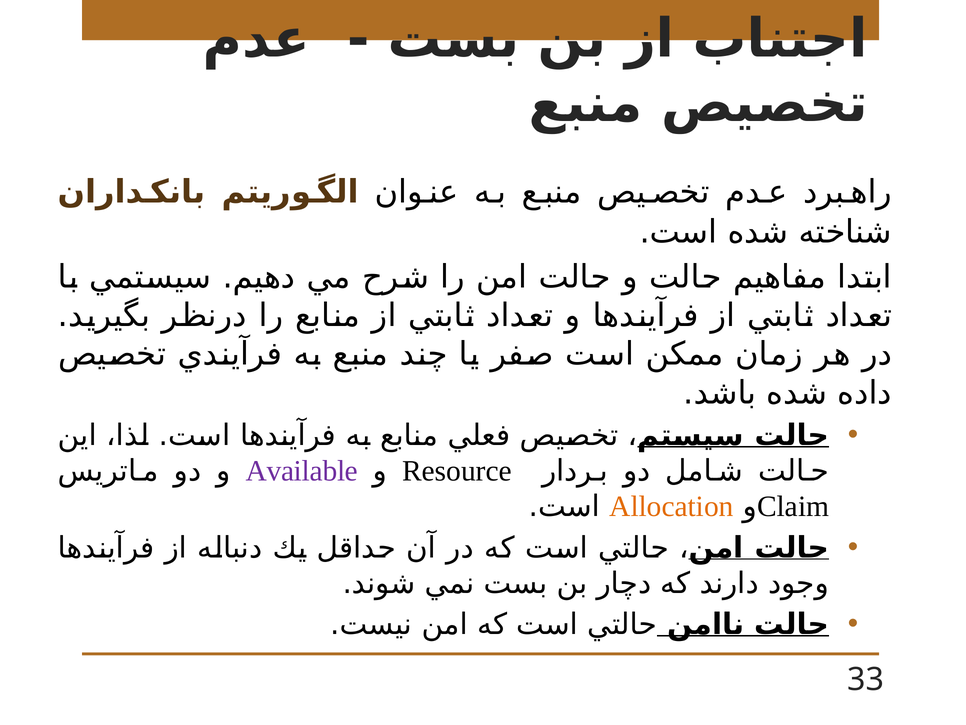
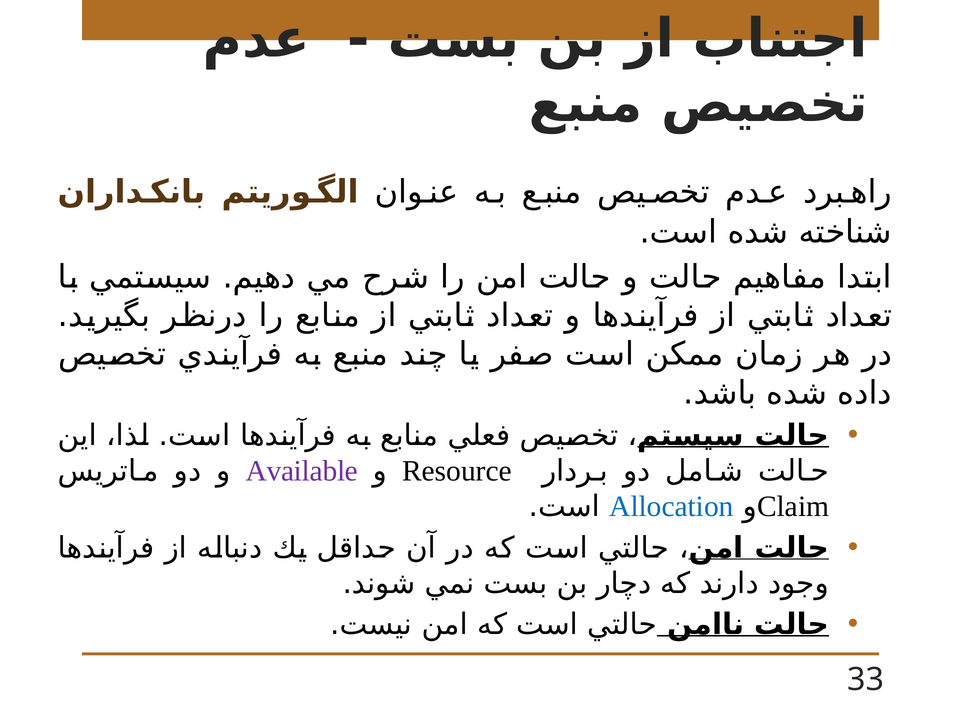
Allocation colour: orange -> blue (671, 506)
